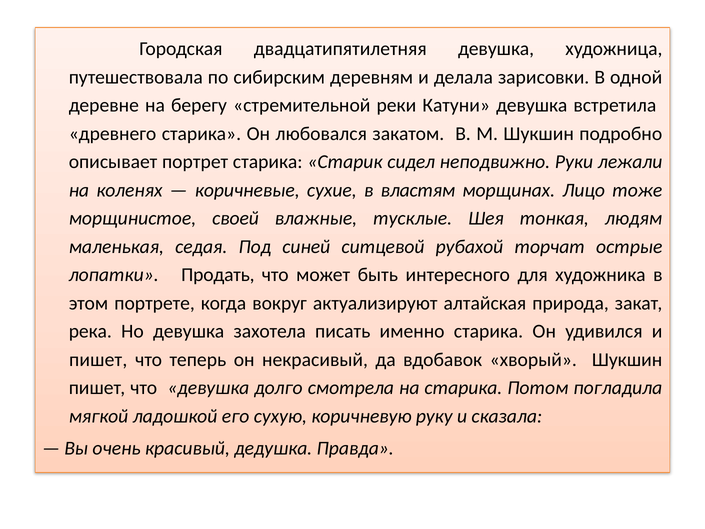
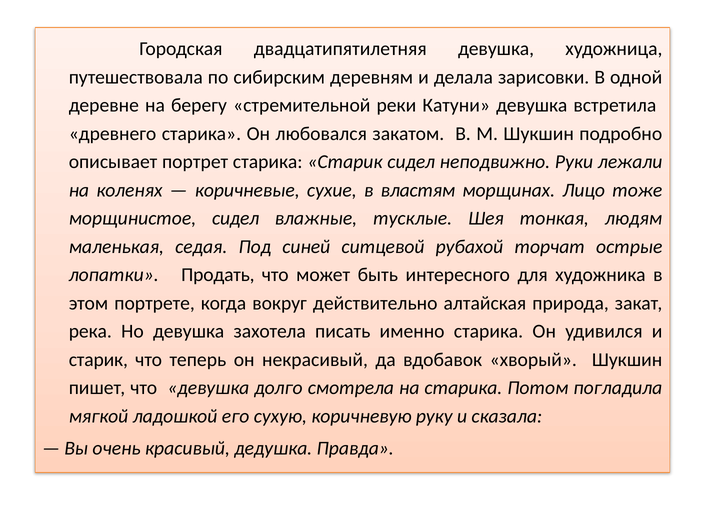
морщинистое своей: своей -> сидел (236, 218)
актуализируют: актуализируют -> действительно (375, 303)
пишет: пишет -> старик (98, 359)
